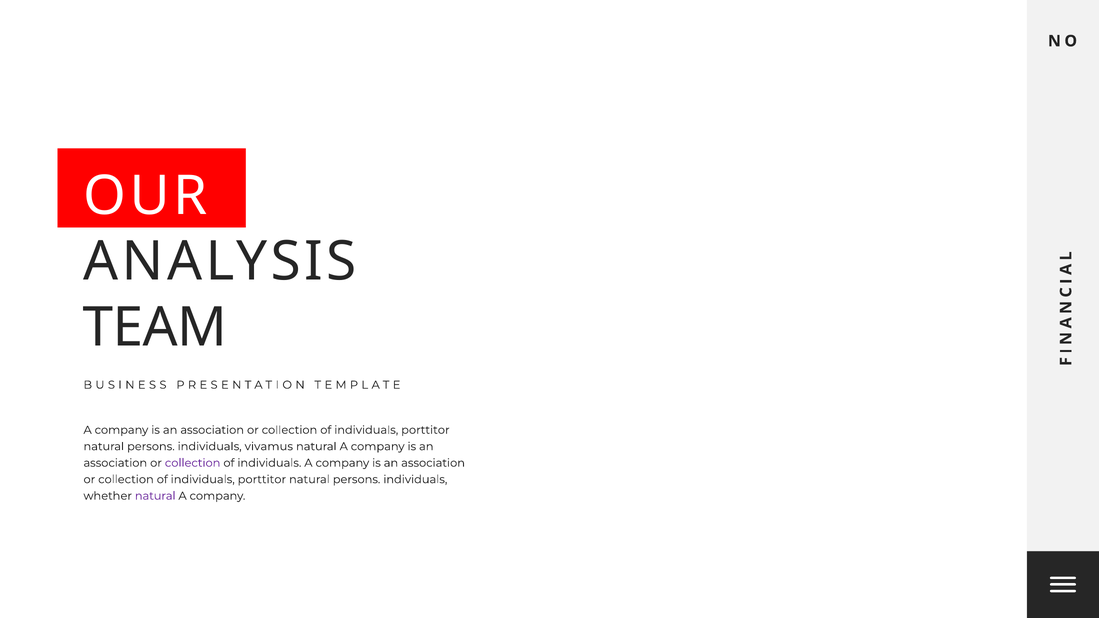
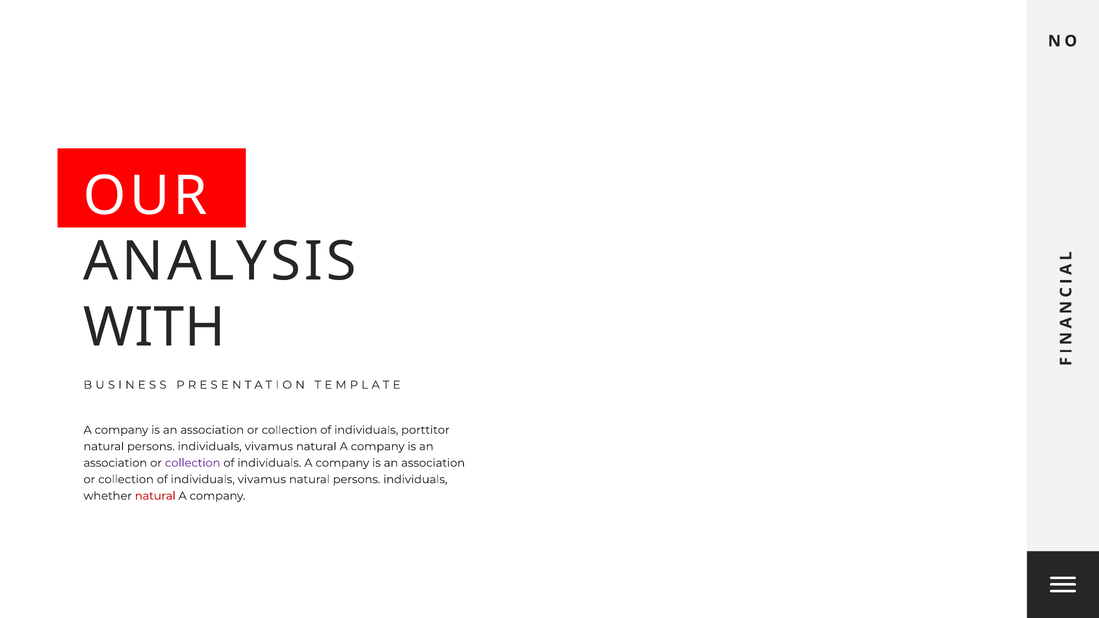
TEAM: TEAM -> WITH (154, 328)
porttitor: porttitor -> vivamus (262, 480)
natural colour: purple -> red (155, 496)
